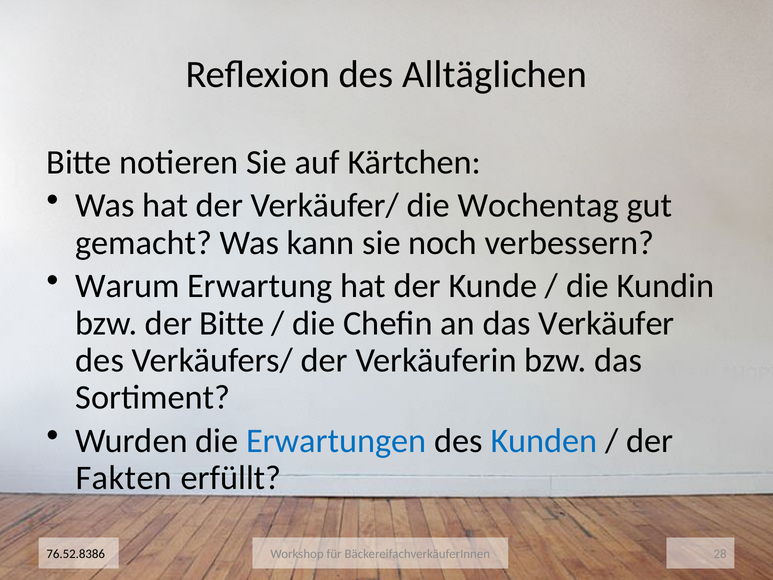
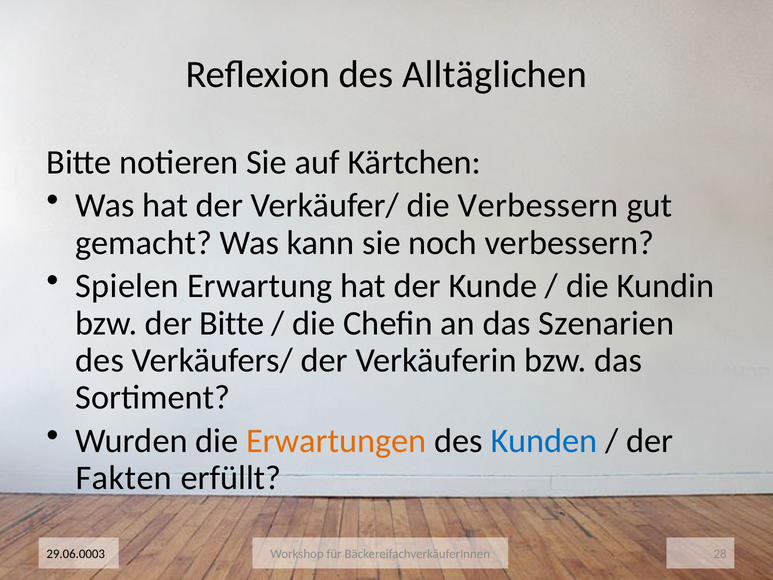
die Wochentag: Wochentag -> Verbessern (538, 205)
Warum: Warum -> Spielen (127, 286)
Verkäufer: Verkäufer -> Szenarien (606, 323)
Erwartungen colour: blue -> orange (336, 441)
76.52.8386: 76.52.8386 -> 29.06.0003 (76, 554)
